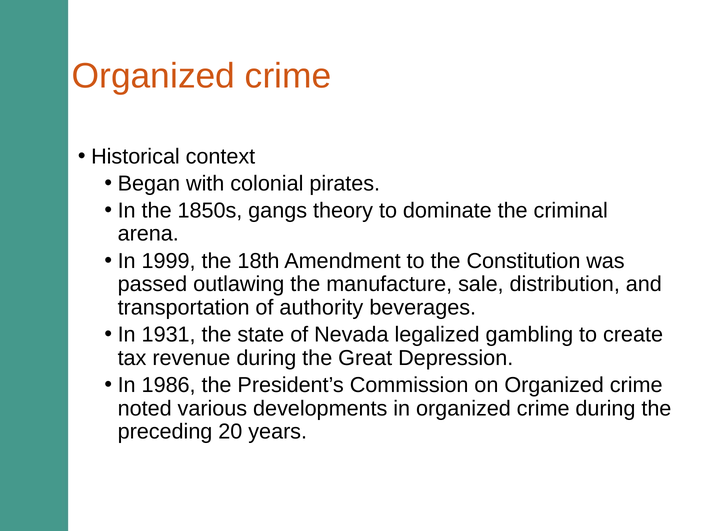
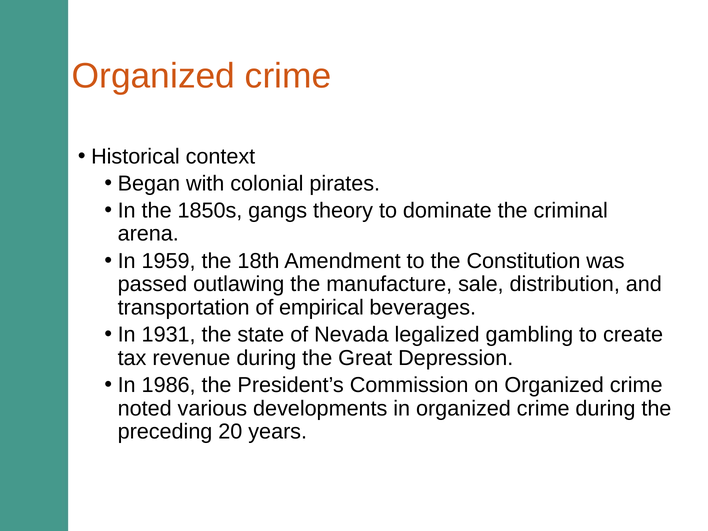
1999: 1999 -> 1959 (169, 261)
authority: authority -> empirical (322, 308)
